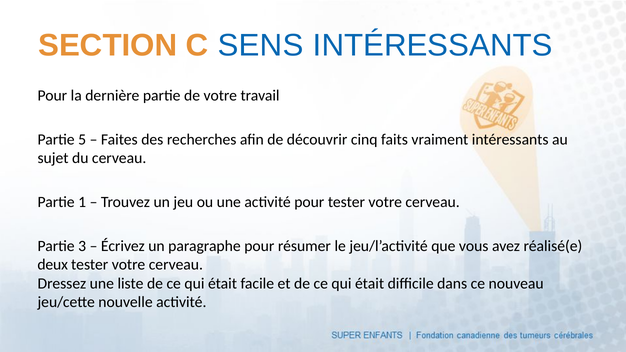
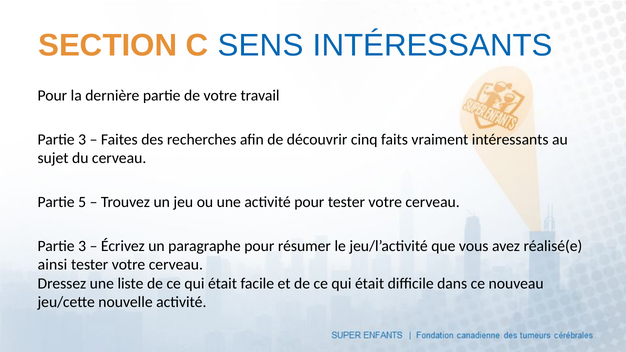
5: 5 -> 3 (82, 140)
1: 1 -> 5 (82, 202)
deux: deux -> ainsi (53, 265)
